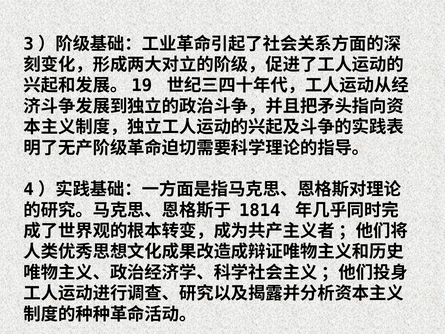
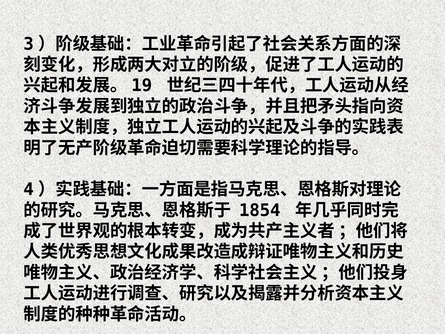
1814: 1814 -> 1854 (260, 210)
